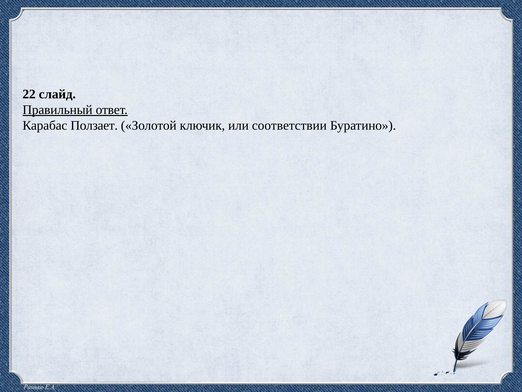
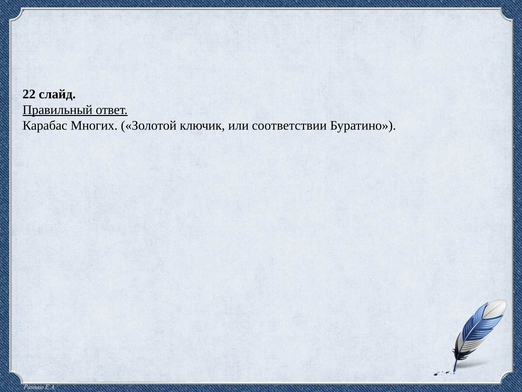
Ползает: Ползает -> Многих (94, 125)
